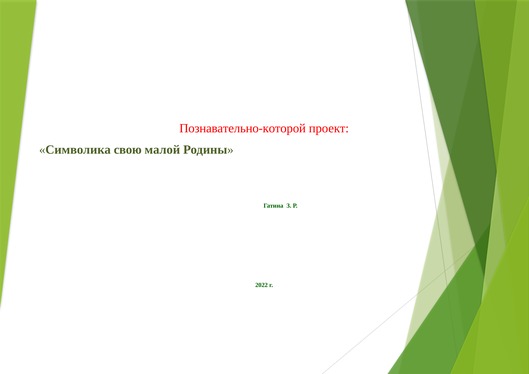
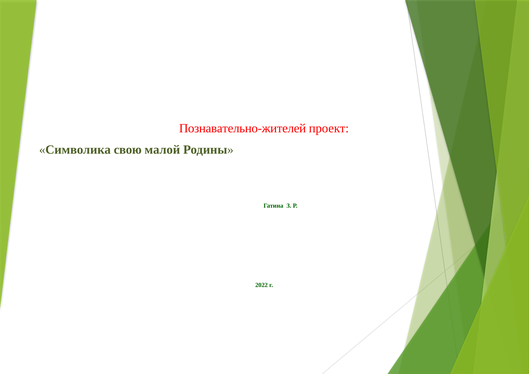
Познавательно-которой: Познавательно-которой -> Познавательно-жителей (243, 128)
